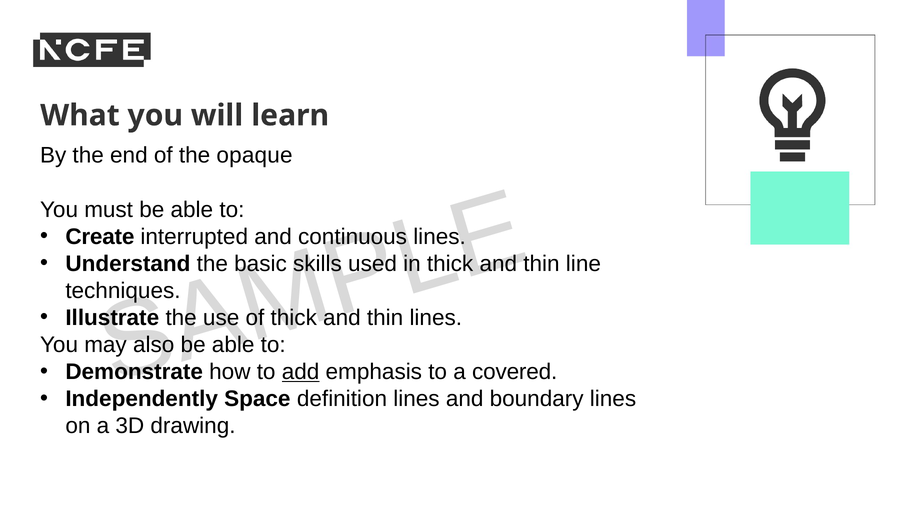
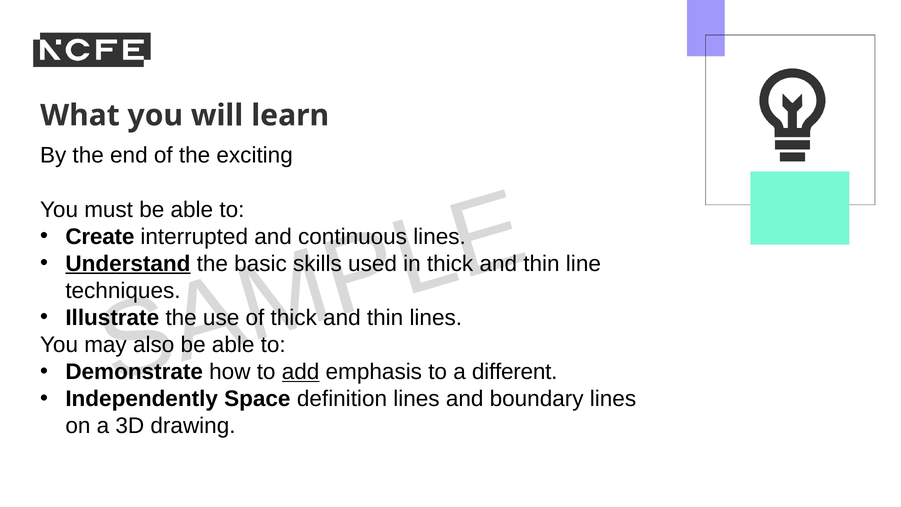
opaque: opaque -> exciting (255, 155)
Understand underline: none -> present (128, 264)
covered: covered -> different (515, 372)
